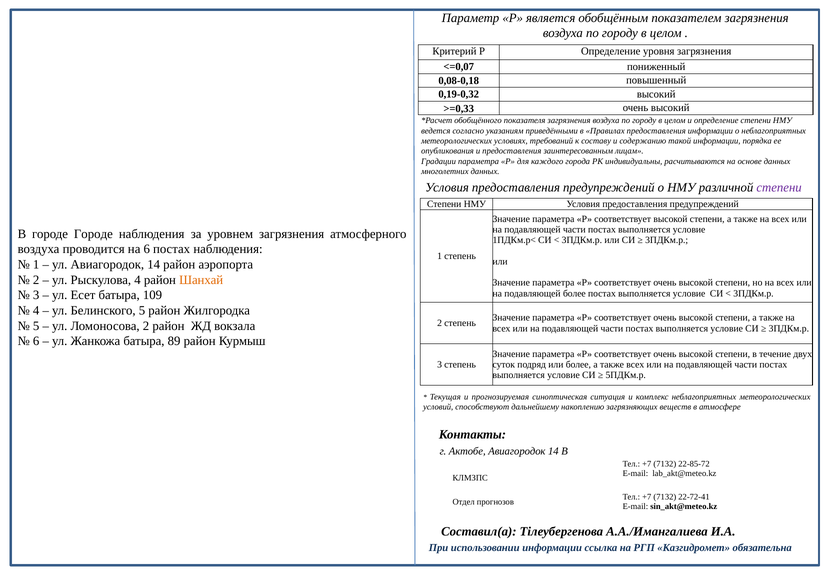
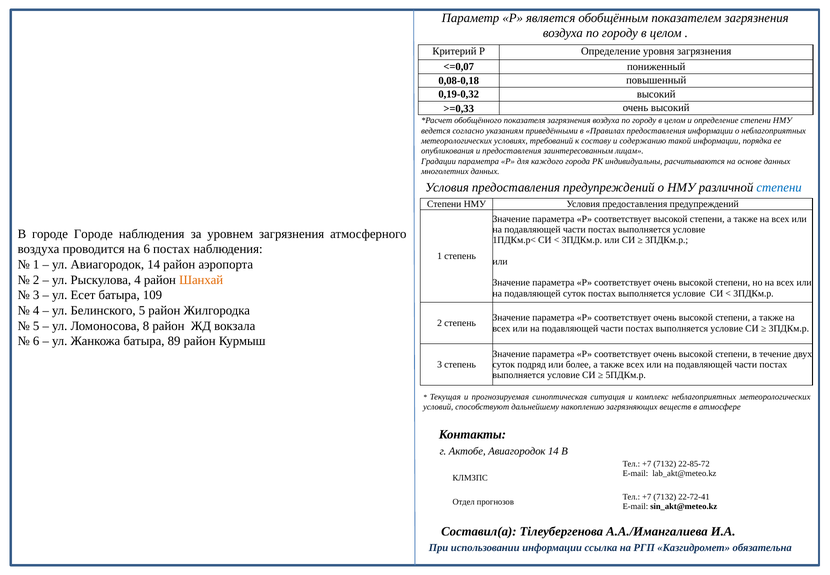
степени colour: purple -> blue (779, 187)
подавляющей более: более -> суток (574, 293)
Ломоносова 2: 2 -> 8 (146, 326)
